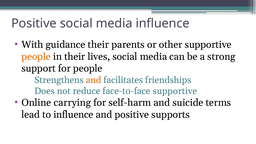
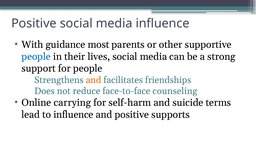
guidance their: their -> most (98, 45)
people colour: orange -> blue (36, 57)
face-to-face supportive: supportive -> counseling (175, 91)
